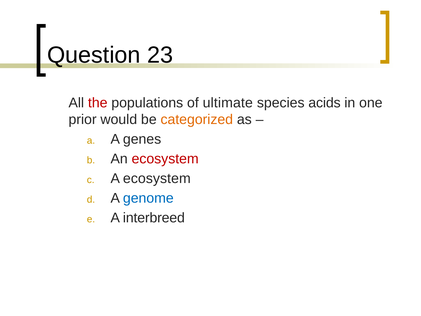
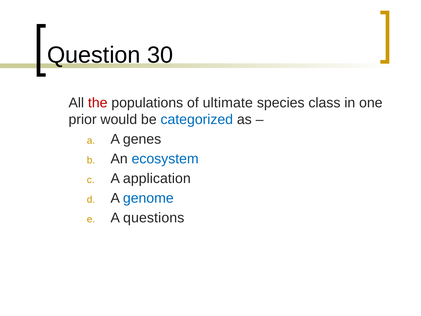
23: 23 -> 30 (160, 55)
acids: acids -> class (324, 103)
categorized colour: orange -> blue (197, 120)
ecosystem colour: red -> blue (165, 159)
A ecosystem: ecosystem -> application (157, 178)
interbreed: interbreed -> questions (154, 218)
